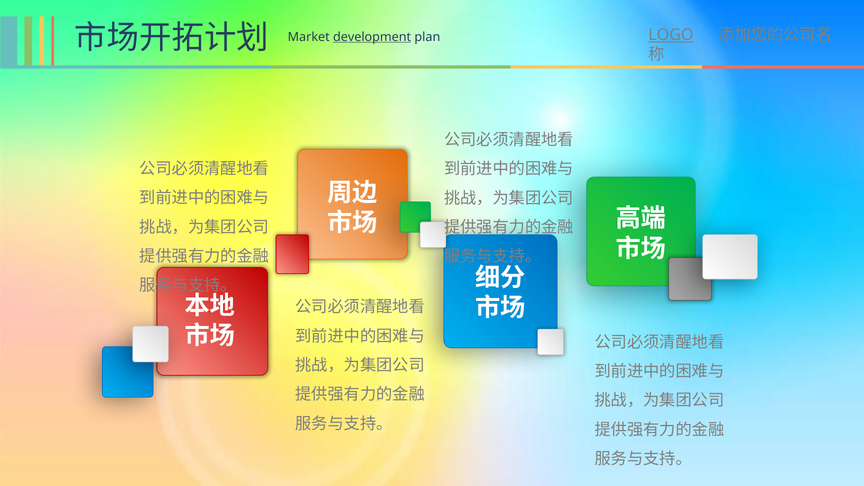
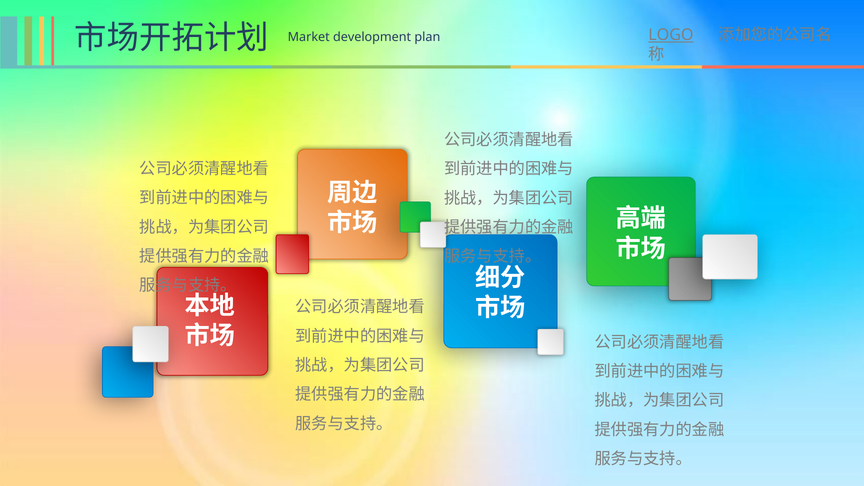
development underline: present -> none (372, 37)
